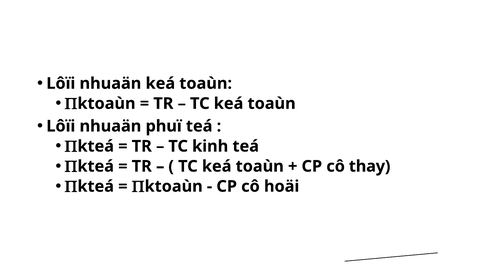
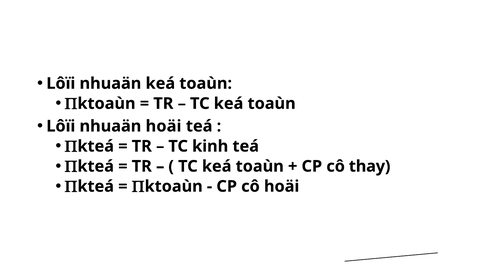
nhuaän phuï: phuï -> hoäi (164, 126)
